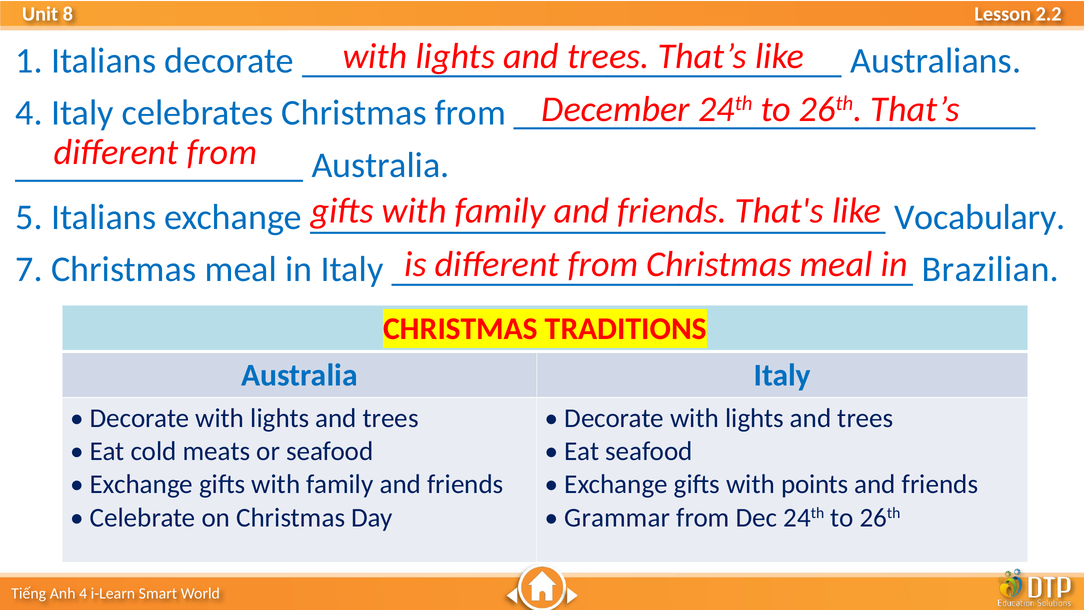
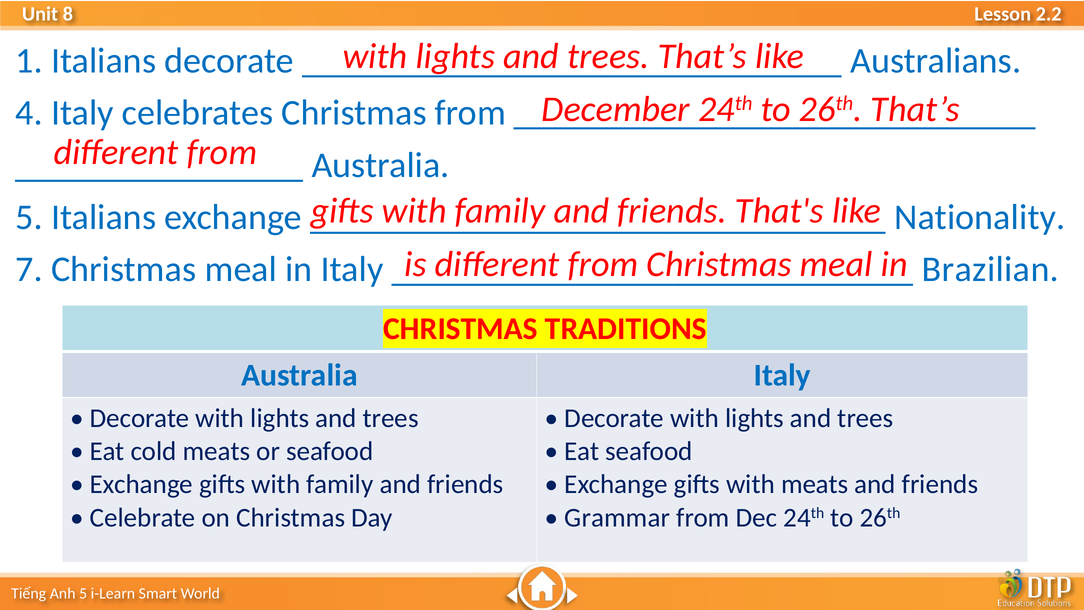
Vocabulary: Vocabulary -> Nationality (980, 217)
with points: points -> meats (815, 484)
4: 4 -> 5 (83, 593)
